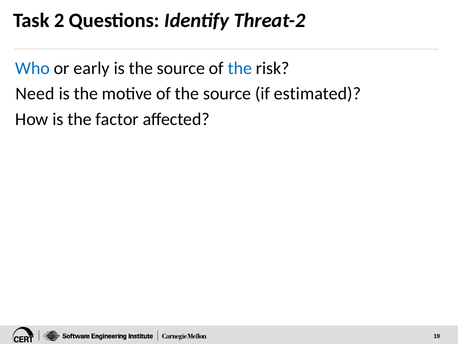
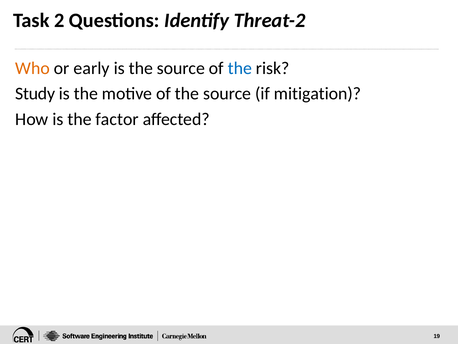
Who colour: blue -> orange (33, 68)
Need: Need -> Study (35, 94)
estimated: estimated -> mitigation (318, 94)
